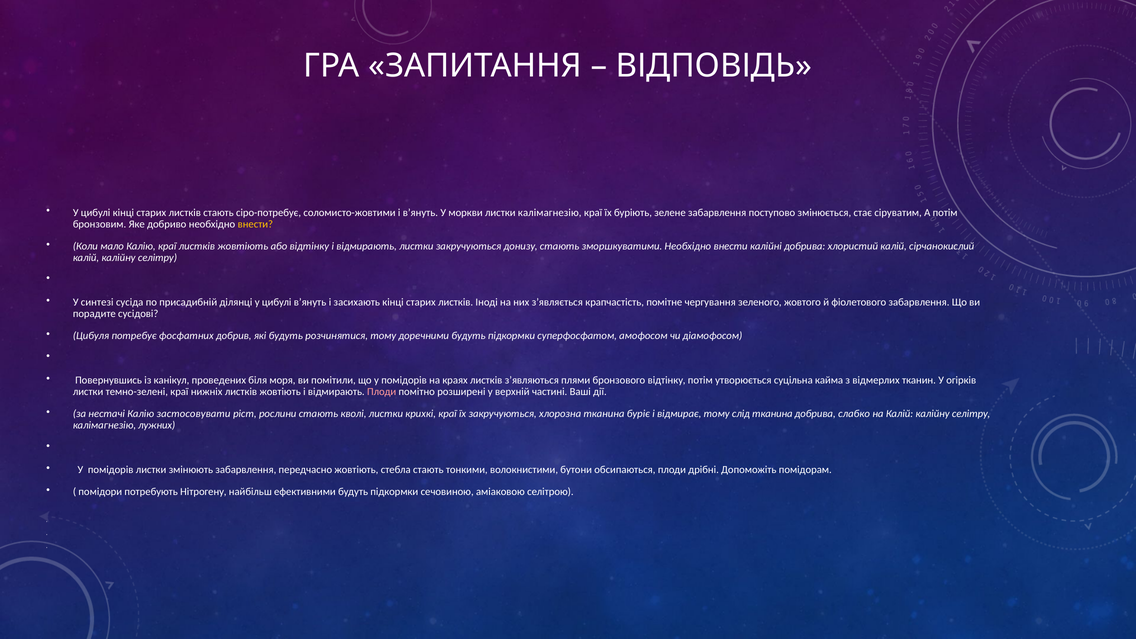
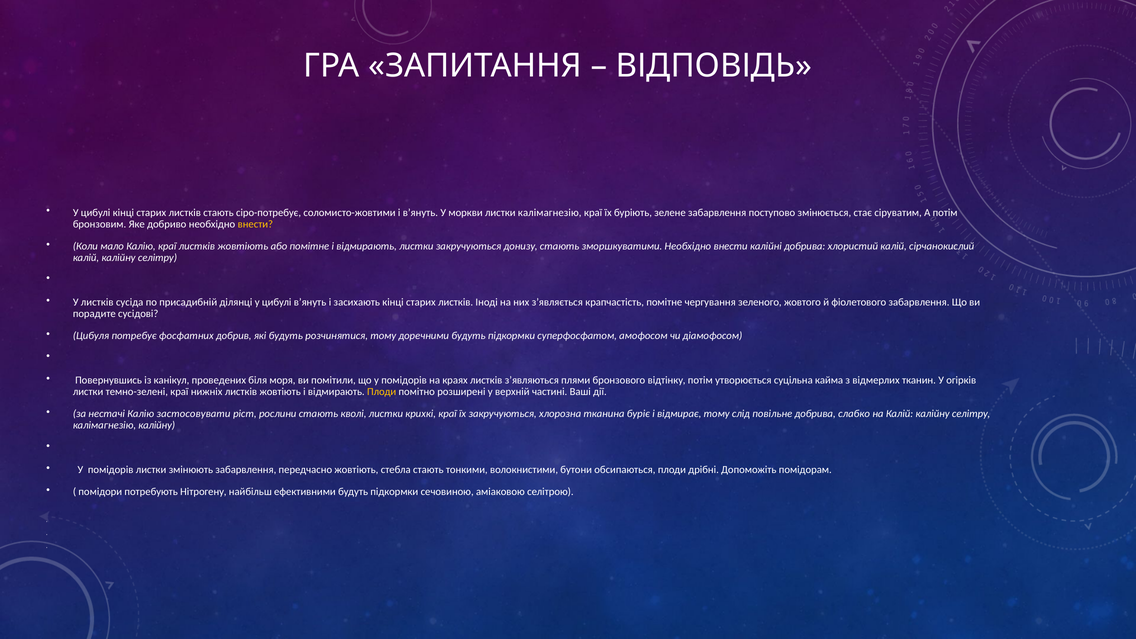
або відтінку: відтінку -> помітне (309, 246)
У синтезі: синтезі -> листків (97, 302)
Плоди colour: pink -> yellow (382, 392)
слід тканина: тканина -> повільне (772, 414)
калімагнезію лужних: лужних -> калійну (157, 425)
